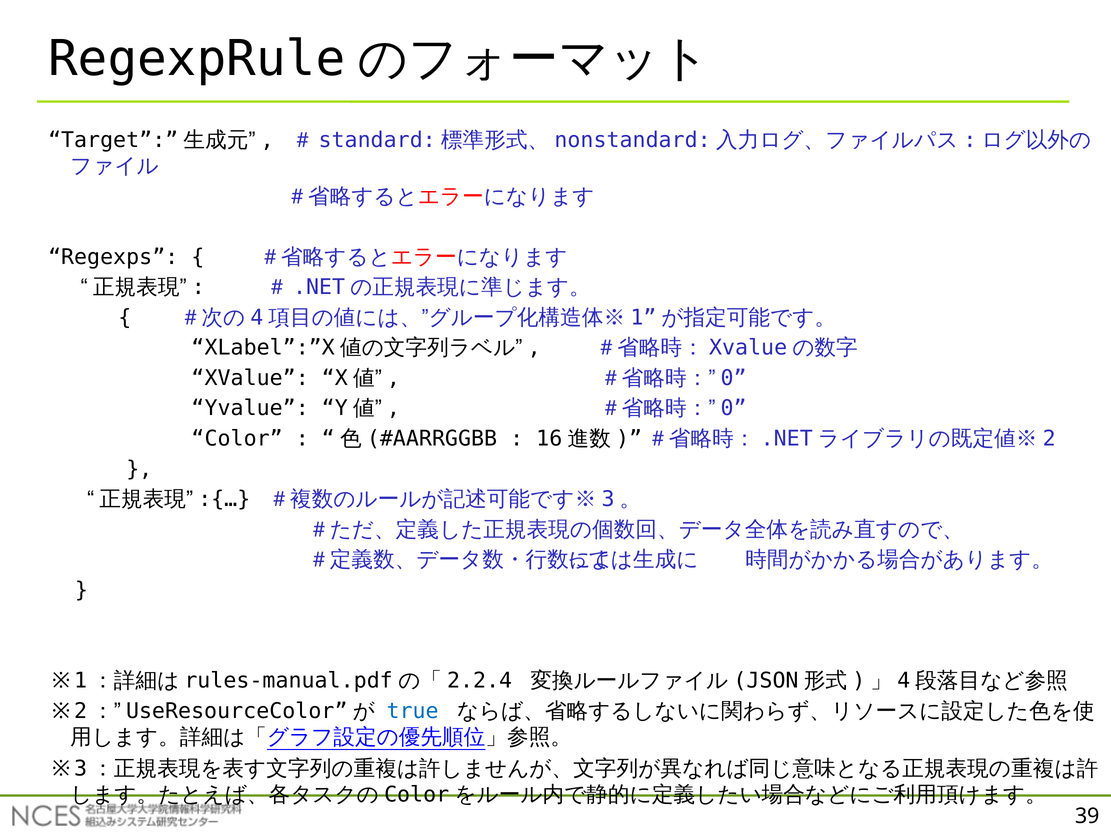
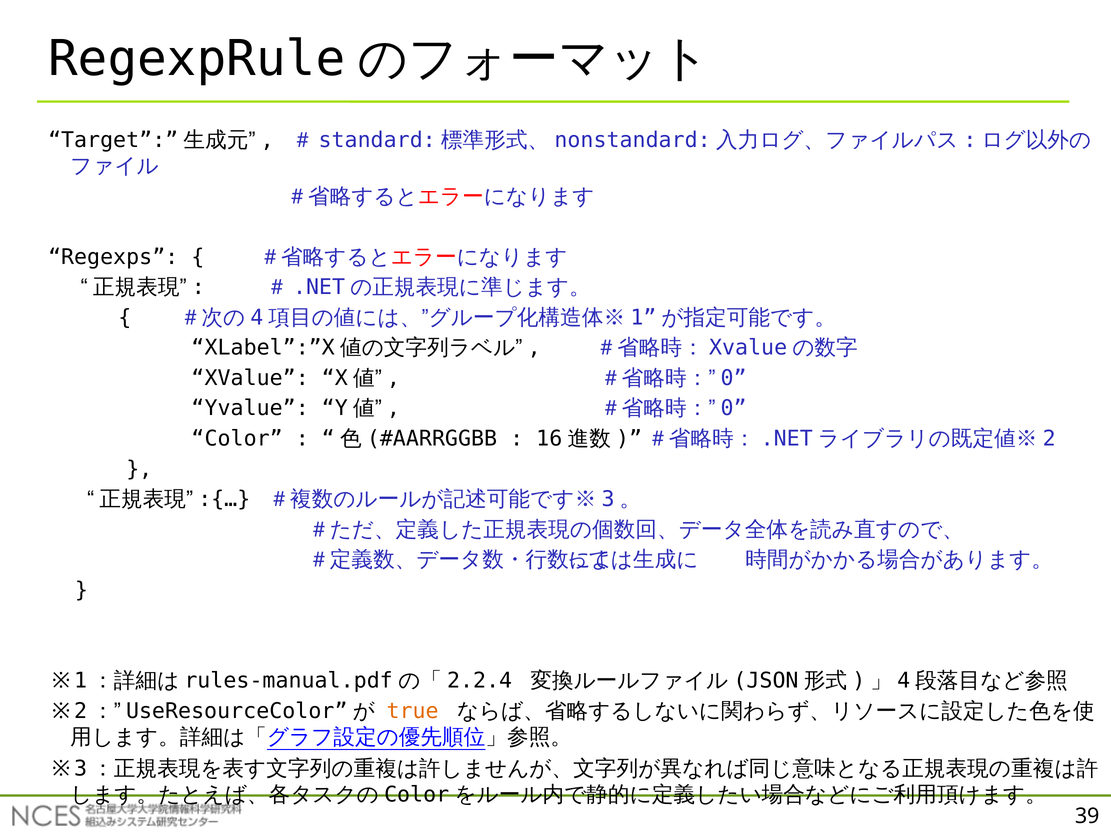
true colour: blue -> orange (413, 711)
